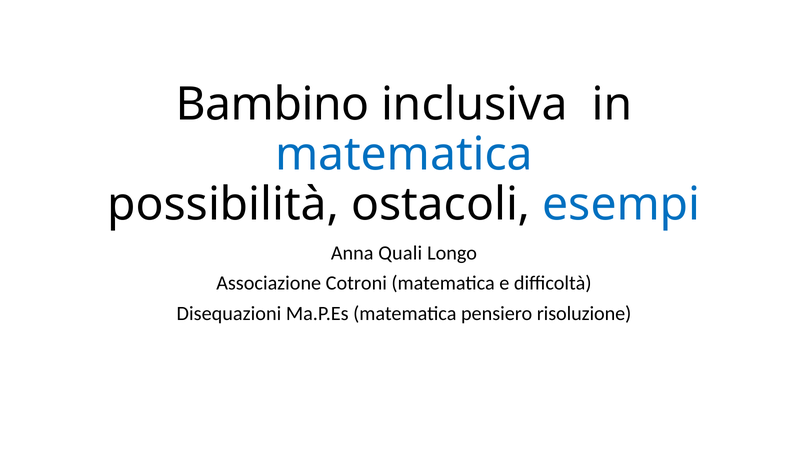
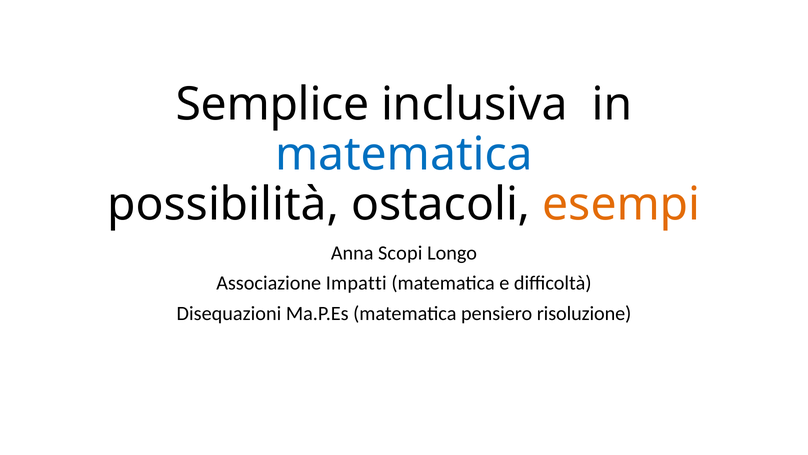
Bambino: Bambino -> Semplice (272, 104)
esempi colour: blue -> orange (621, 204)
Quali: Quali -> Scopi (400, 253)
Cotroni: Cotroni -> Impatti (356, 283)
